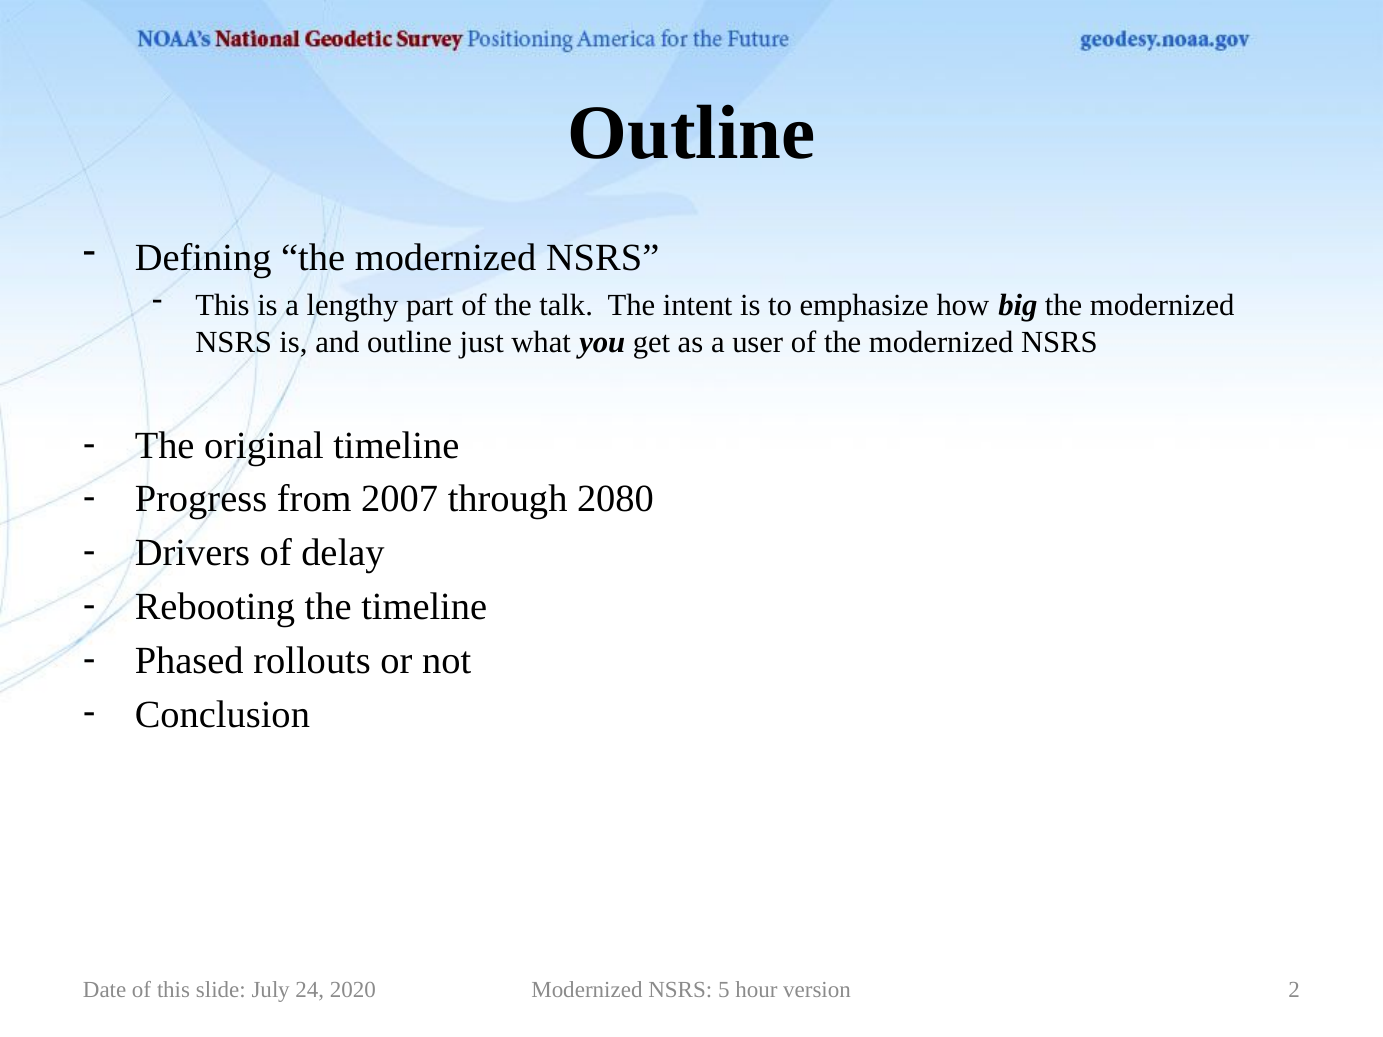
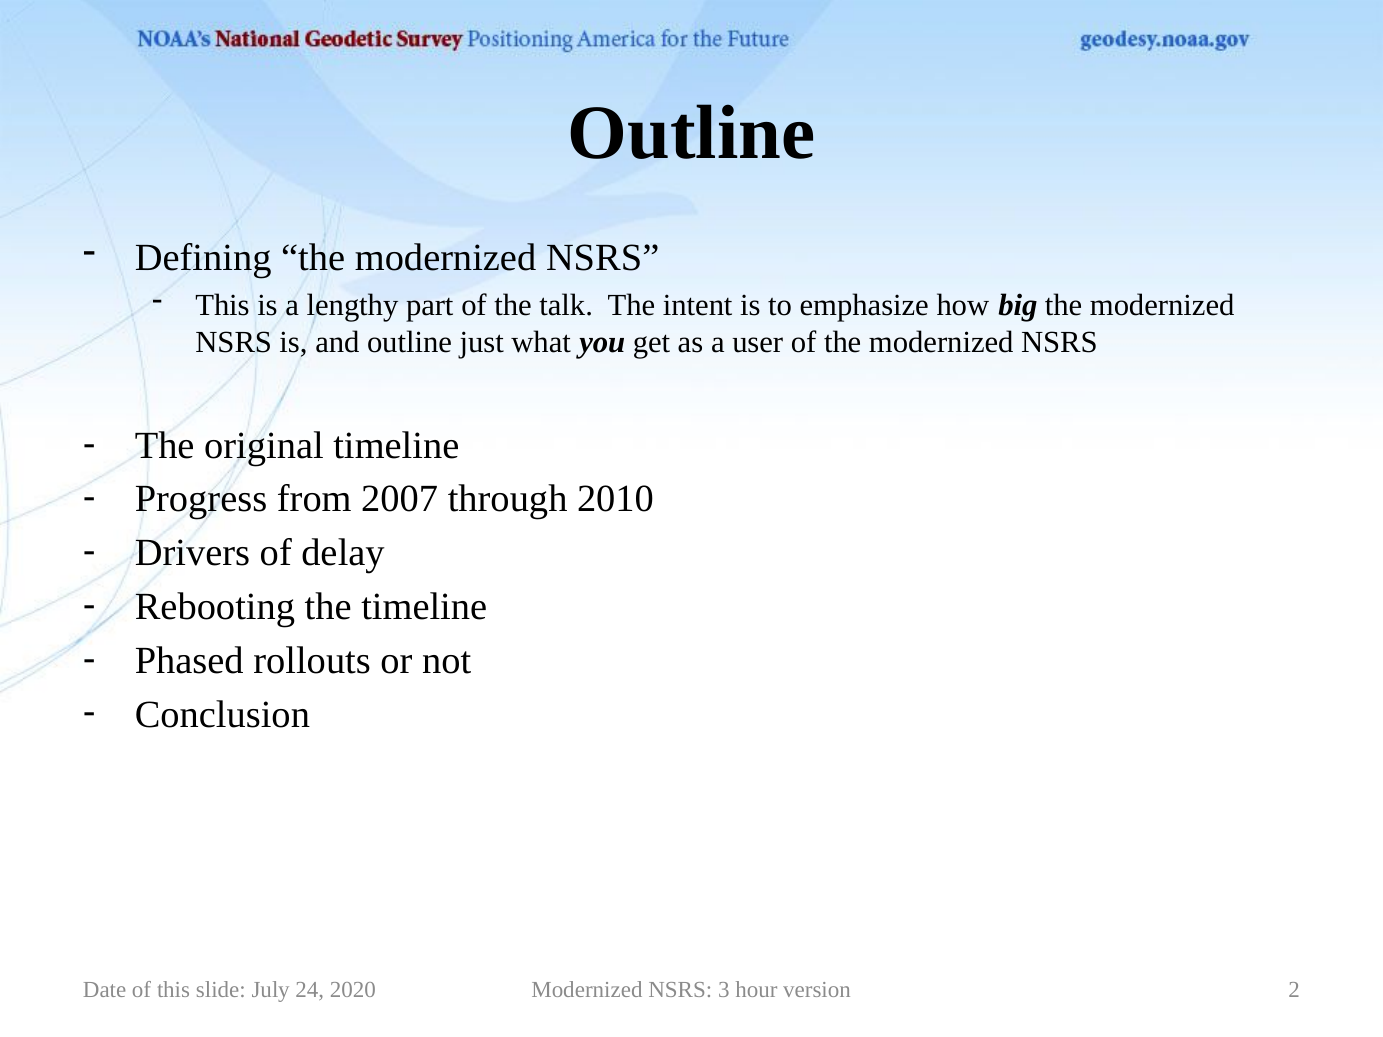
2080: 2080 -> 2010 (615, 499)
5: 5 -> 3 (724, 991)
